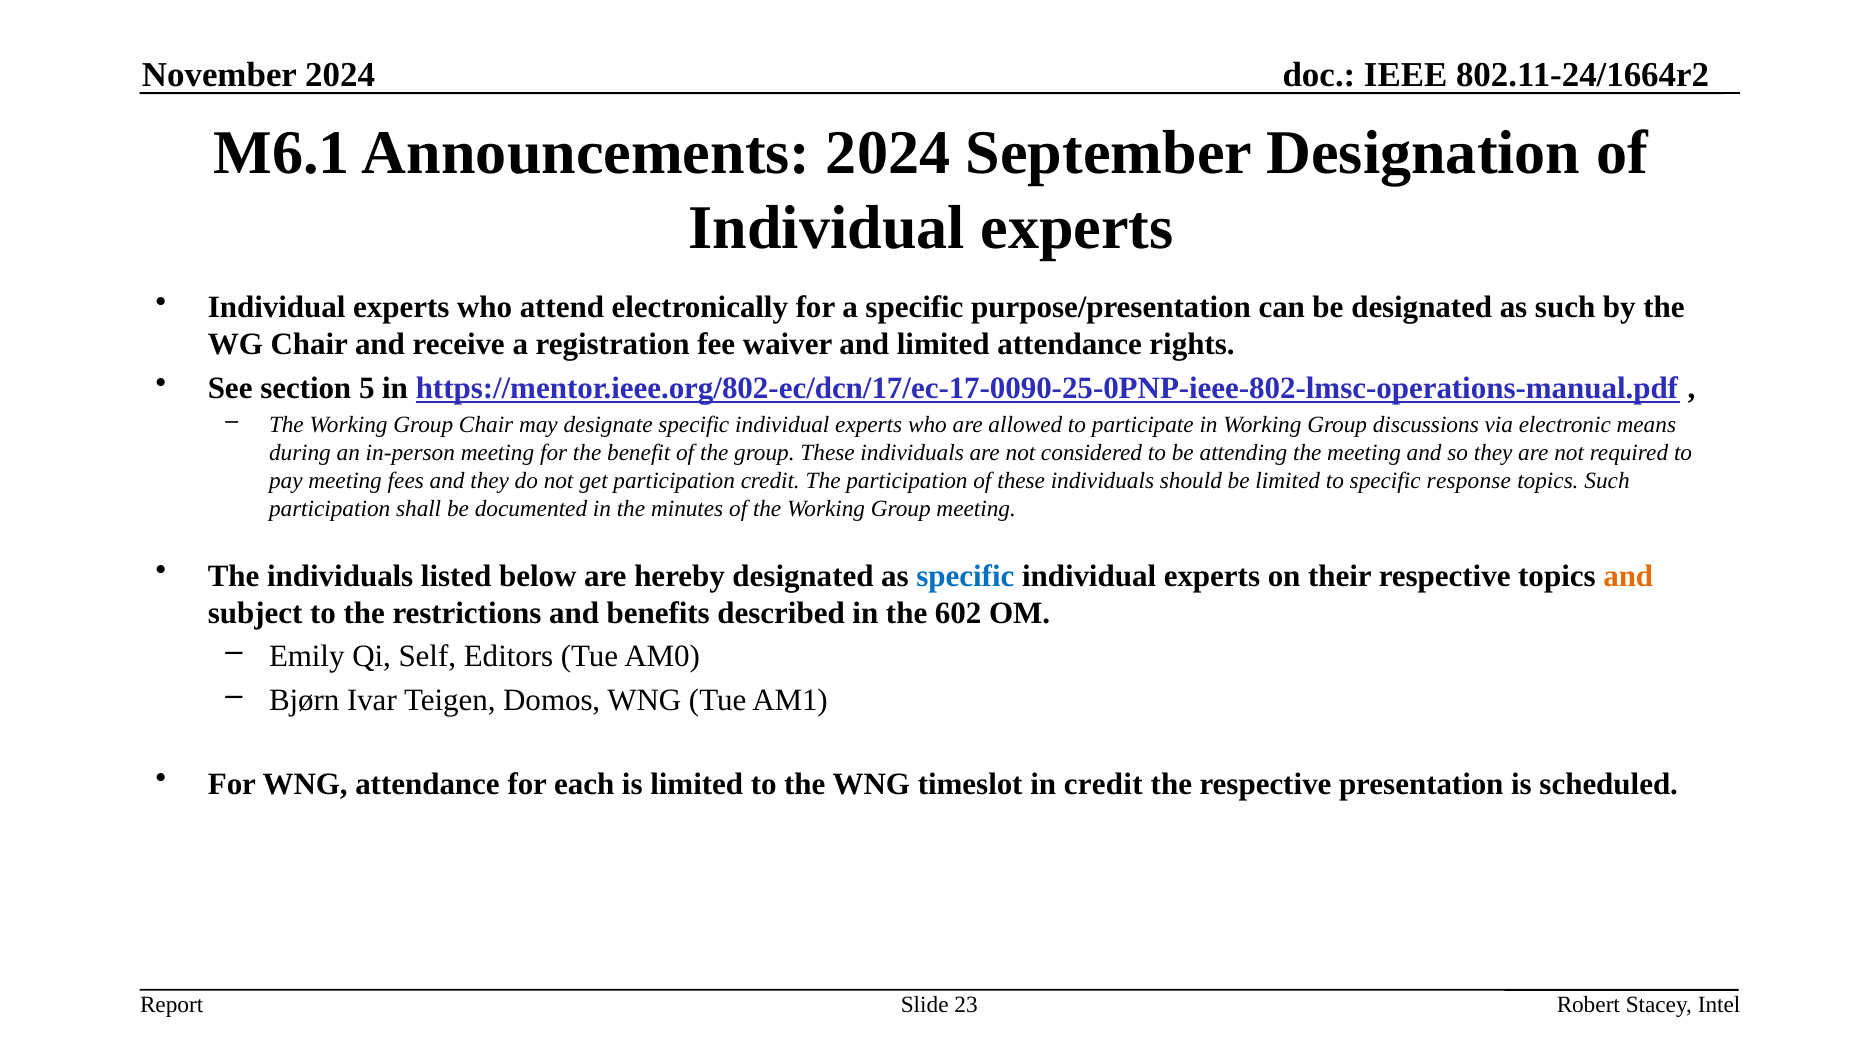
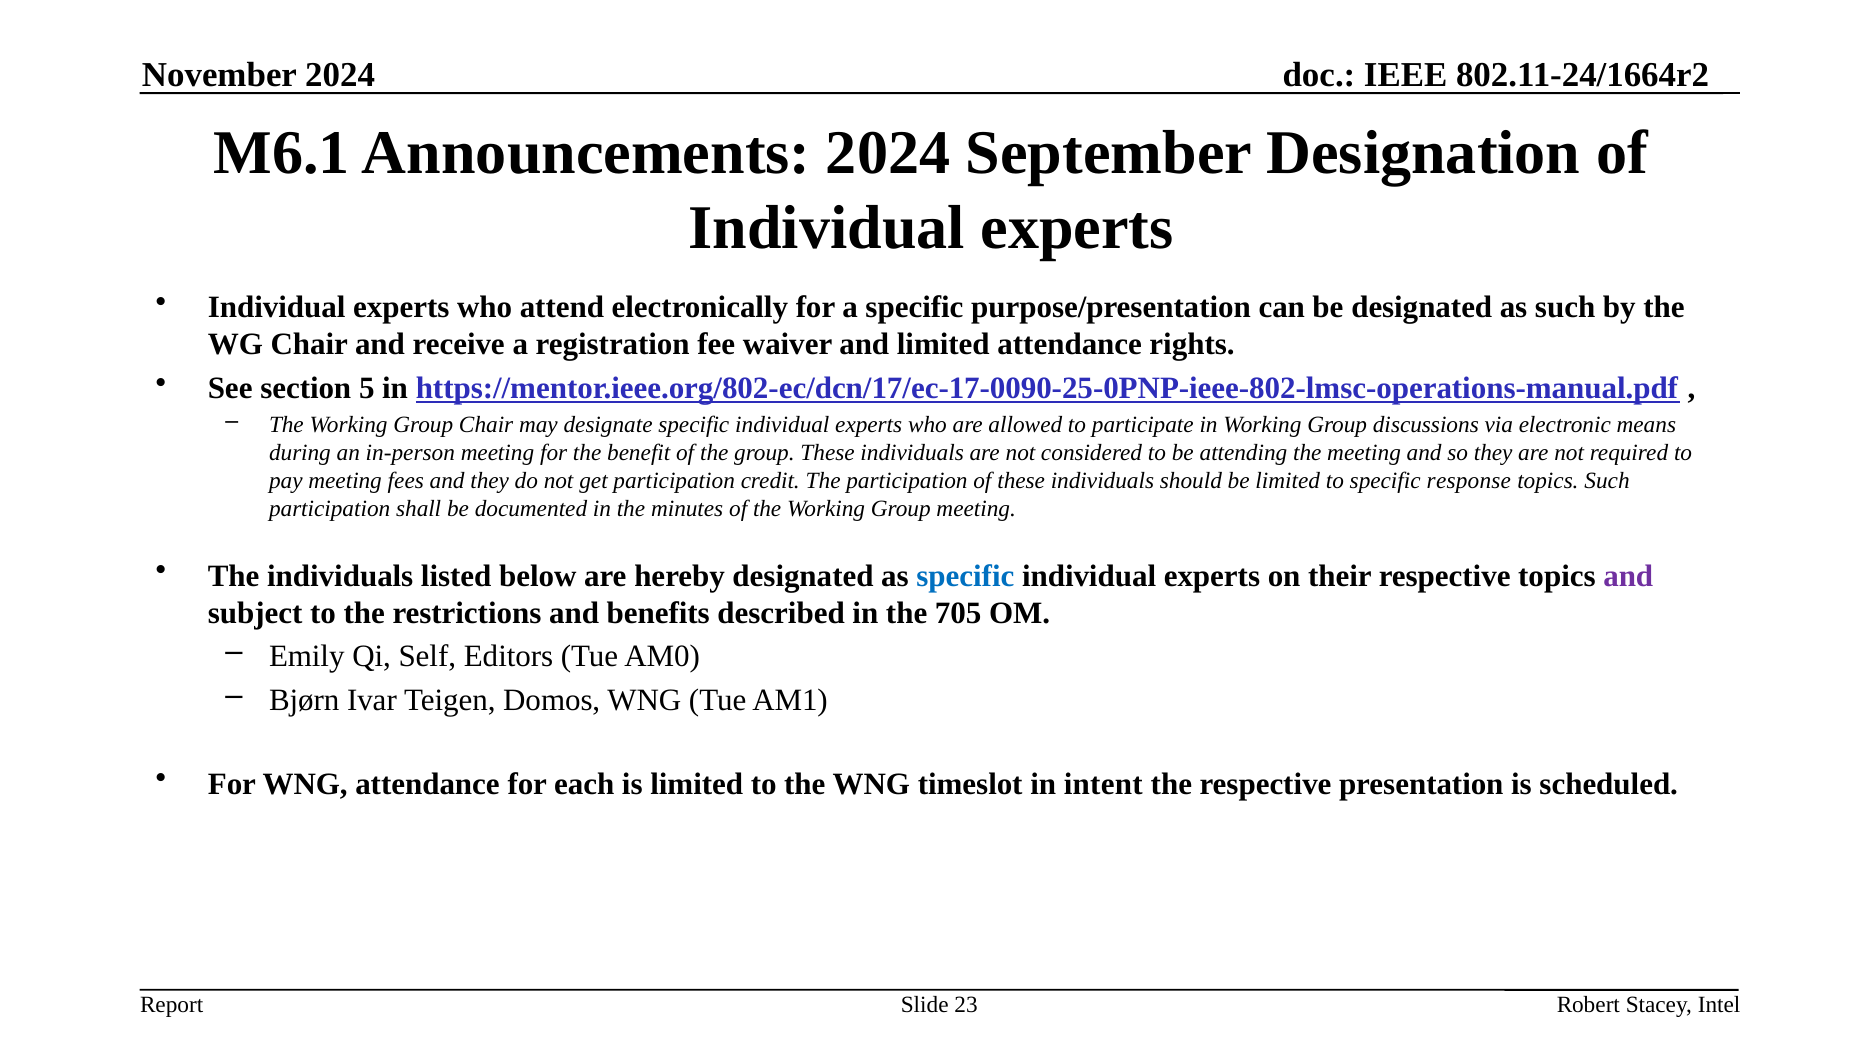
and colour: orange -> purple (1628, 576)
602: 602 -> 705 (958, 613)
in credit: credit -> intent (1103, 784)
